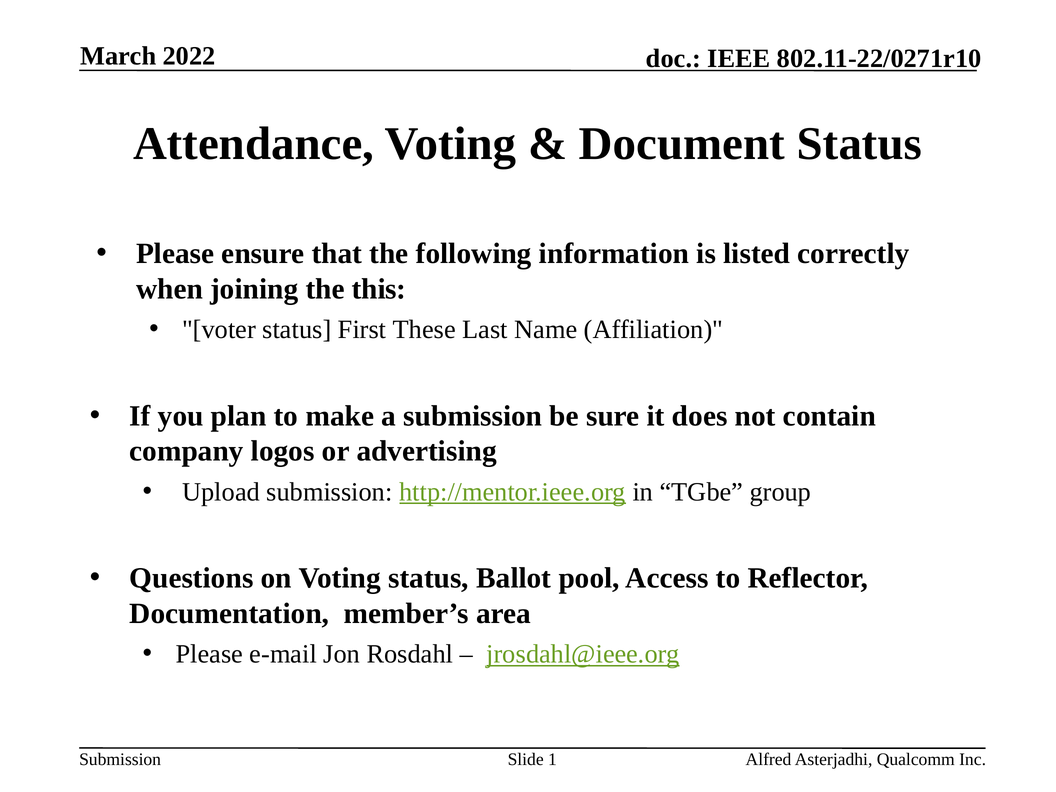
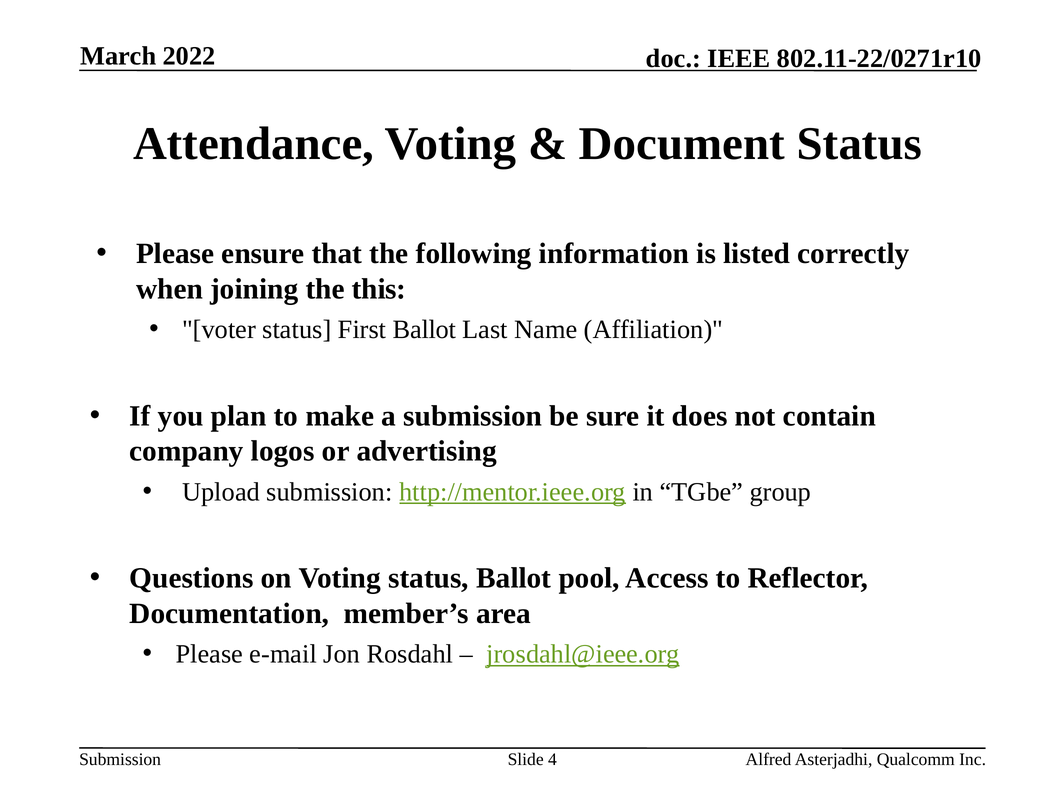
First These: These -> Ballot (424, 330)
1: 1 -> 4 (553, 760)
